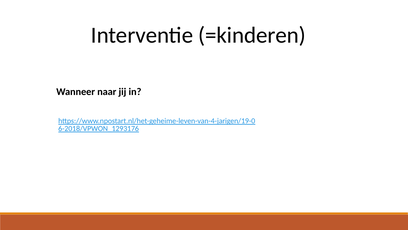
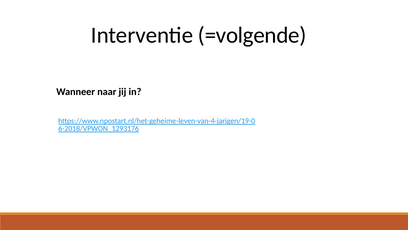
=kinderen: =kinderen -> =volgende (252, 35)
